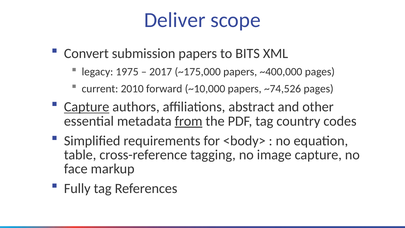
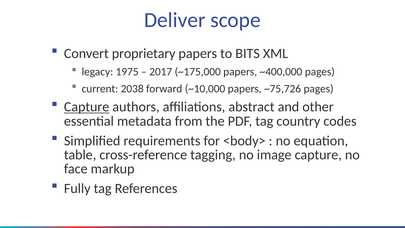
submission: submission -> proprietary (144, 53)
2010: 2010 -> 2038 (132, 89)
~74,526: ~74,526 -> ~75,726 (283, 89)
from underline: present -> none (189, 121)
